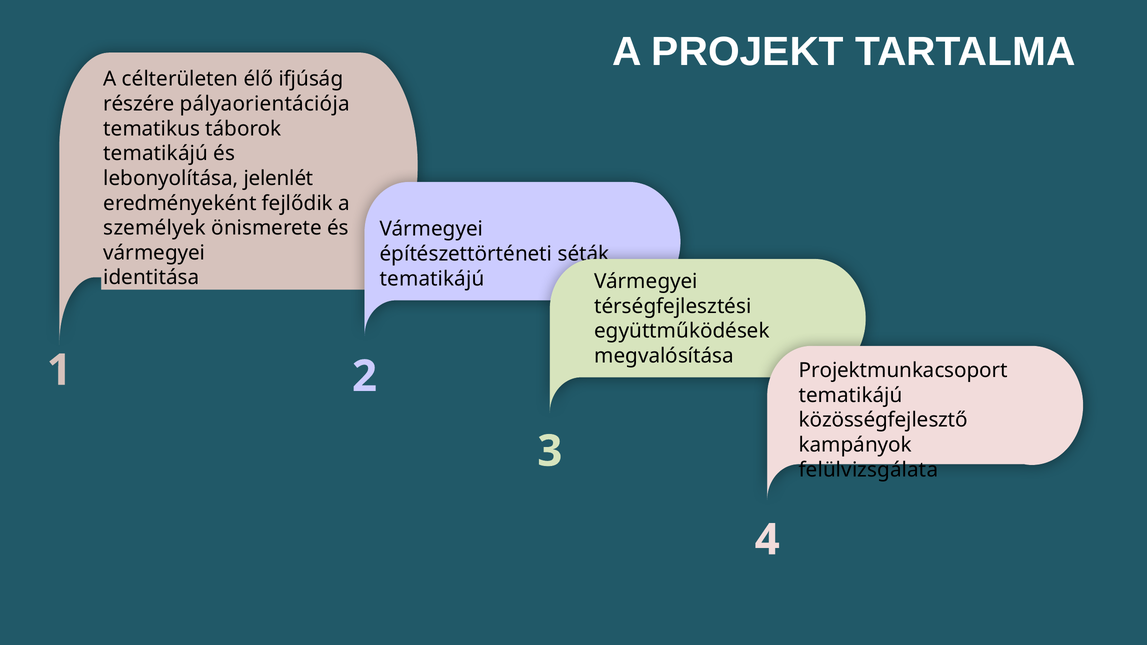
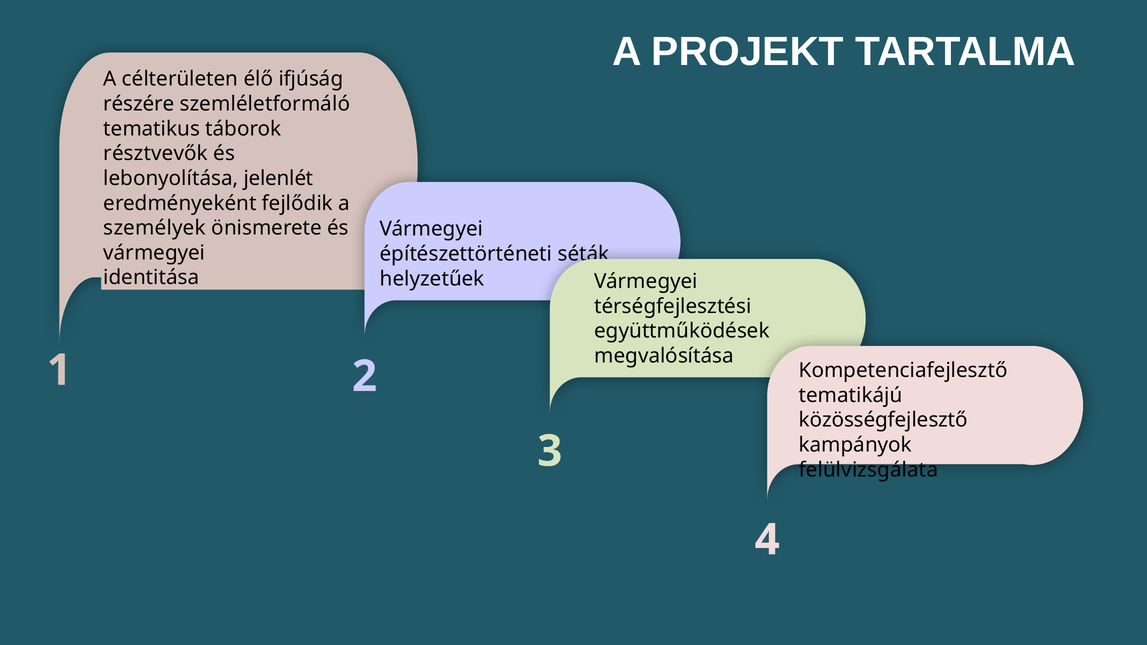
pályaorientációja: pályaorientációja -> szemléletformáló (265, 104)
tematikájú: tematikájú -> résztvevők (156, 154)
tematikájú: tematikájú -> helyzetűek (432, 279)
Projektmunkacsoport: Projektmunkacsoport -> Kompetenciafejlesztő (903, 371)
